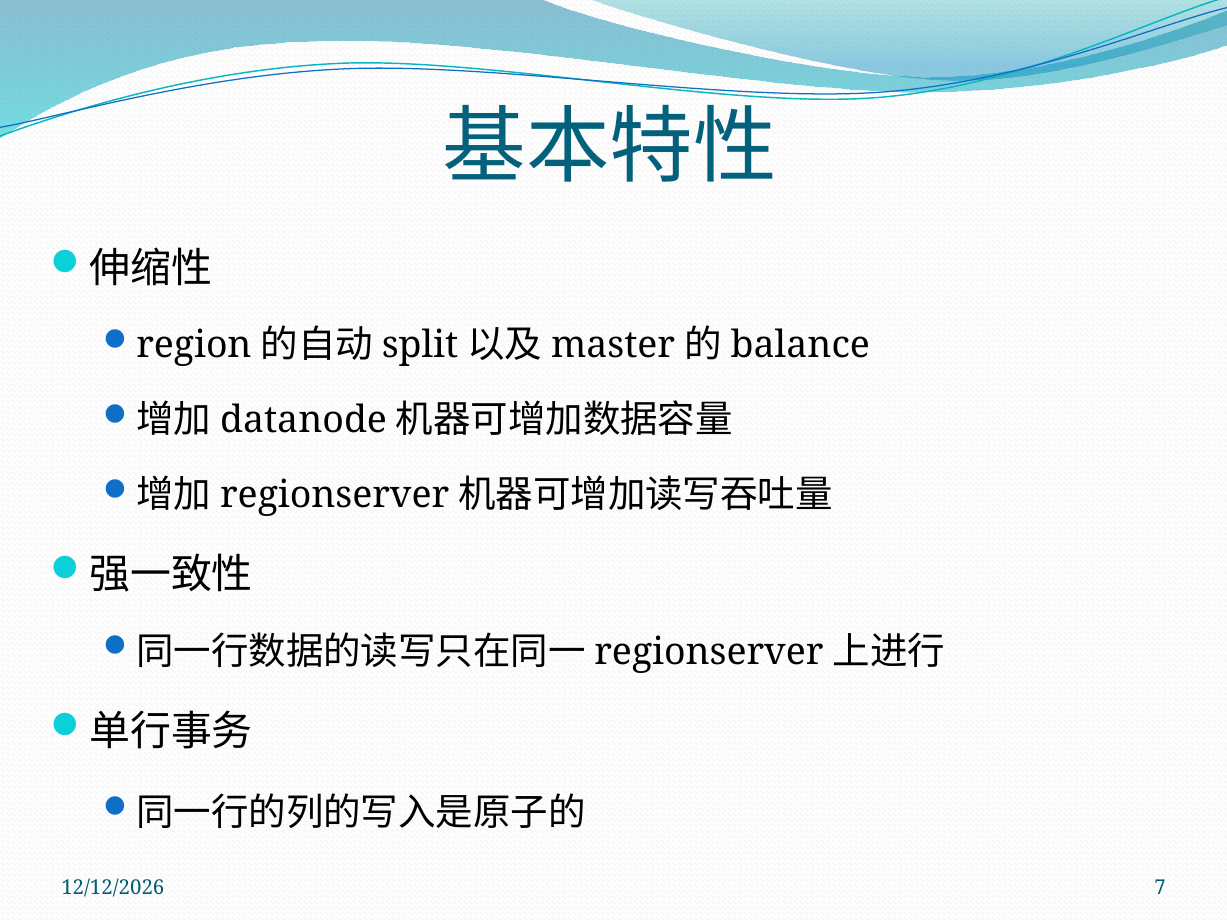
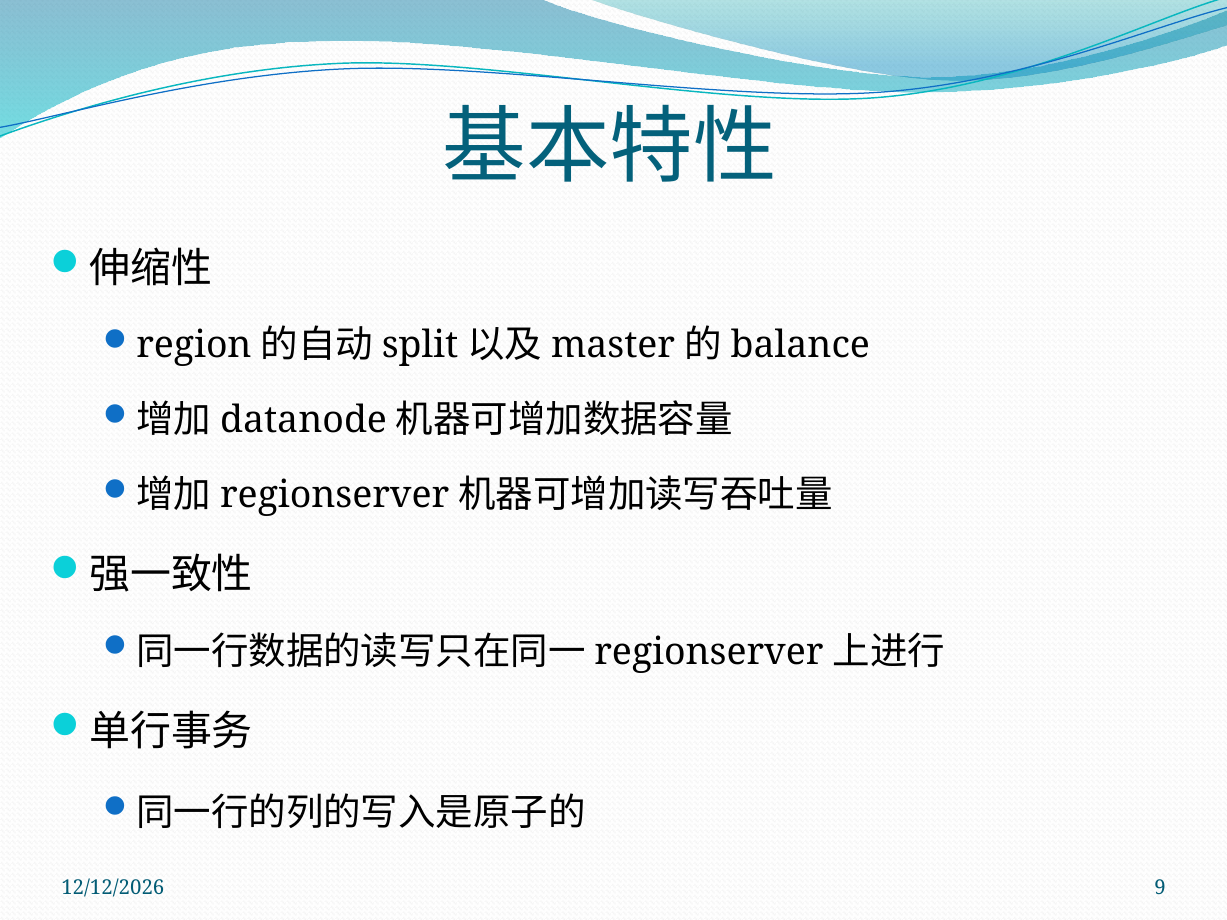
7: 7 -> 9 (1160, 888)
